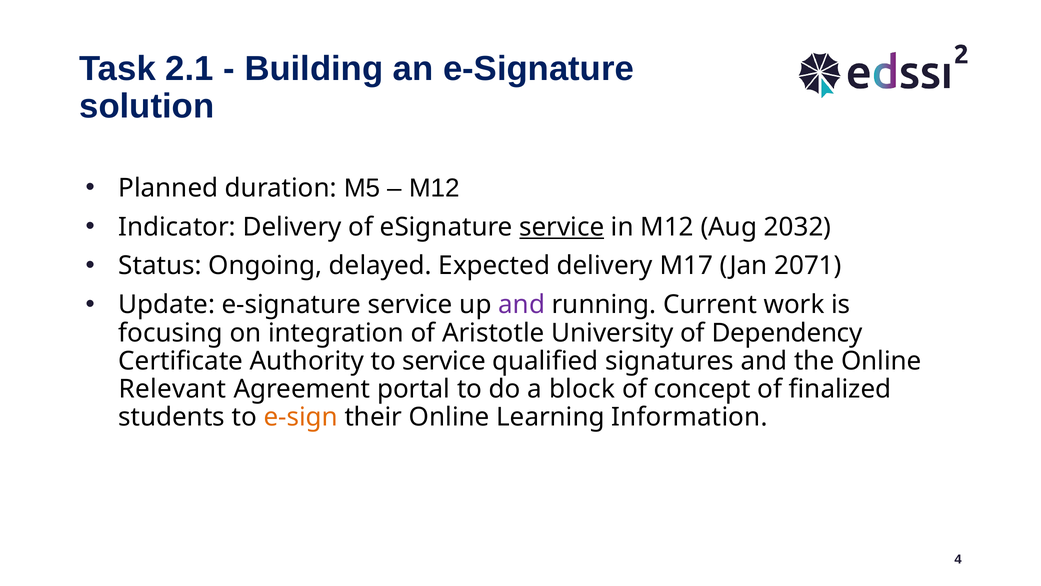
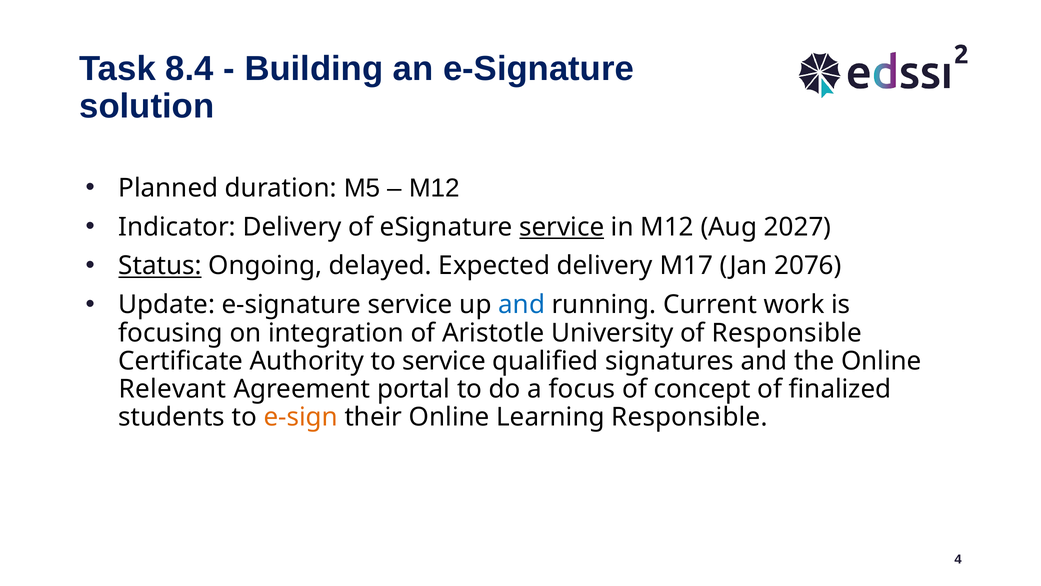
2.1: 2.1 -> 8.4 (190, 69)
2032: 2032 -> 2027 (798, 227)
Status underline: none -> present (160, 266)
2071: 2071 -> 2076 (808, 266)
and colour: purple -> blue (522, 305)
of Dependency: Dependency -> Responsible (787, 333)
block: block -> focus (582, 389)
Learning Information: Information -> Responsible (690, 417)
